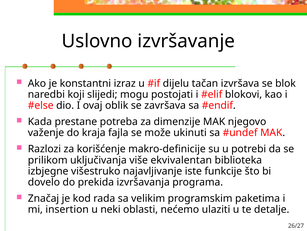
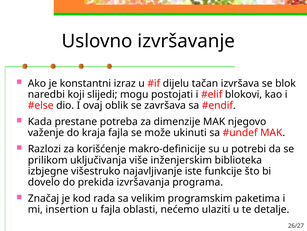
ekvivalentan: ekvivalentan -> inženjerskim (181, 160)
u neki: neki -> fajla (110, 209)
